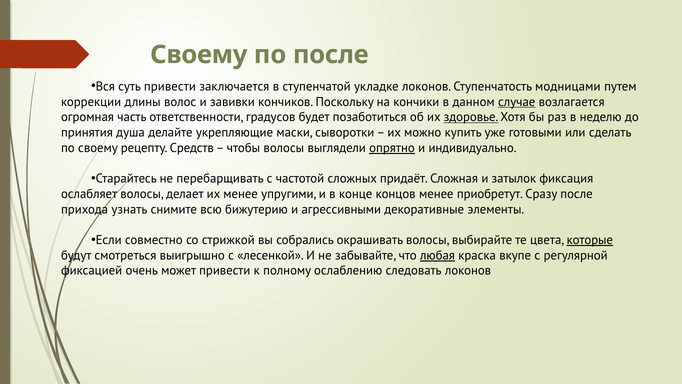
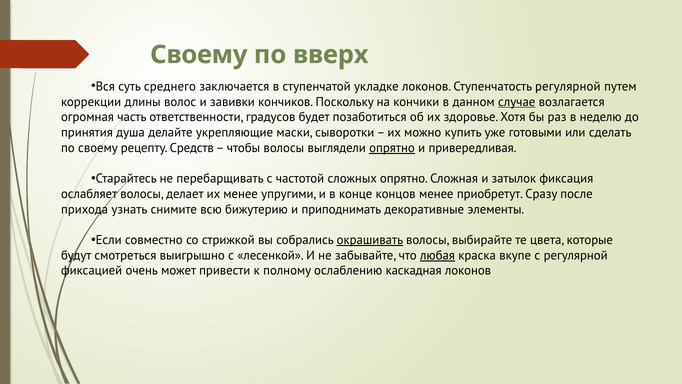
по после: после -> вверх (331, 55)
суть привести: привести -> среднего (170, 86)
Ступенчатость модницами: модницами -> регулярной (568, 86)
здоровье underline: present -> none (471, 117)
индивидуально: индивидуально -> привередливая (472, 148)
сложных придаёт: придаёт -> опрятно (404, 178)
агрессивными: агрессивными -> приподнимать (341, 209)
окрашивать underline: none -> present (370, 240)
которые underline: present -> none (590, 240)
следовать: следовать -> каскадная (414, 270)
